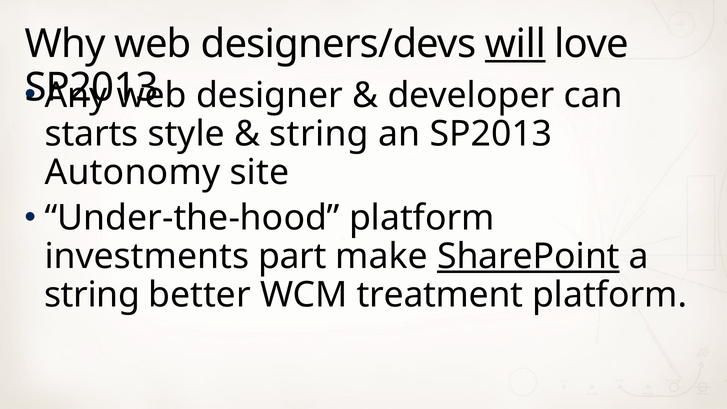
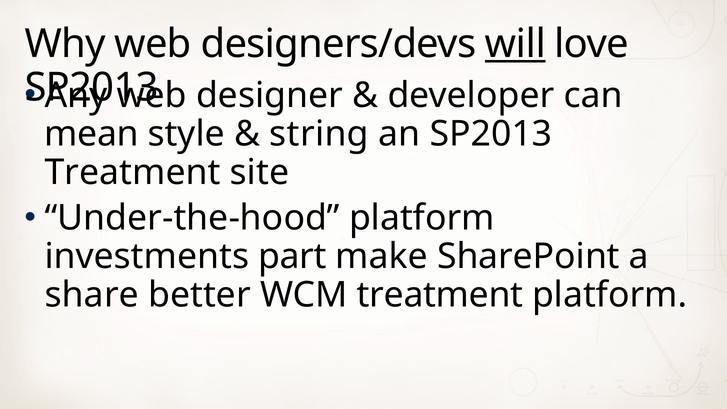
starts: starts -> mean (92, 134)
Autonomy: Autonomy -> Treatment (133, 172)
SharePoint underline: present -> none (528, 256)
string: string -> share (92, 295)
